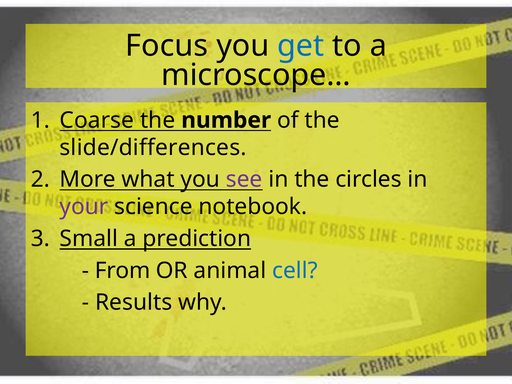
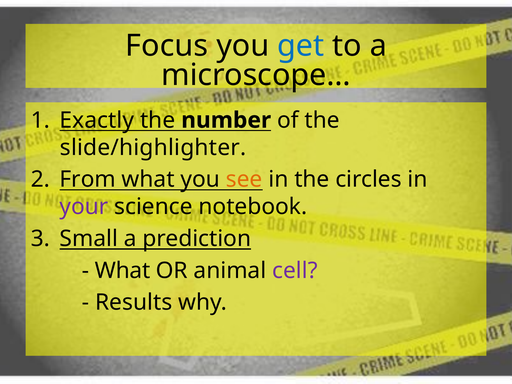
Coarse: Coarse -> Exactly (97, 120)
slide/differences: slide/differences -> slide/highlighter (153, 148)
More: More -> From (88, 179)
see colour: purple -> orange (244, 179)
From: From -> What (123, 271)
cell colour: blue -> purple (295, 271)
